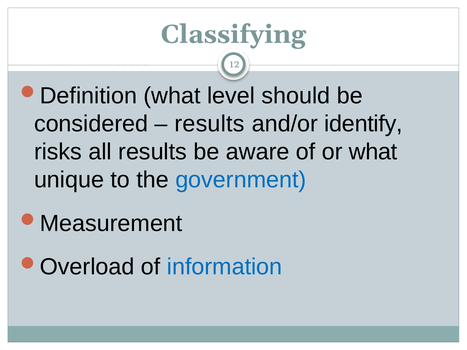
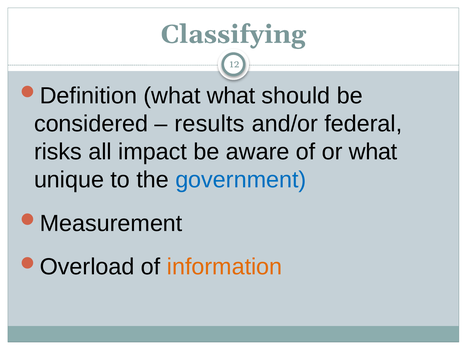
what level: level -> what (231, 96)
identify: identify -> federal (363, 124)
all results: results -> impact (153, 152)
information colour: blue -> orange (225, 267)
